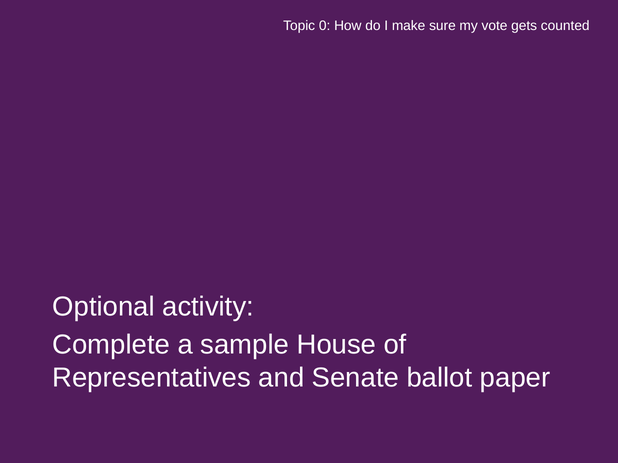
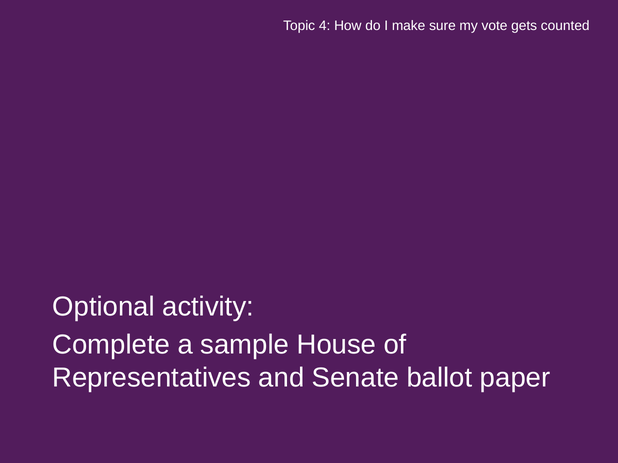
0: 0 -> 4 (325, 26)
